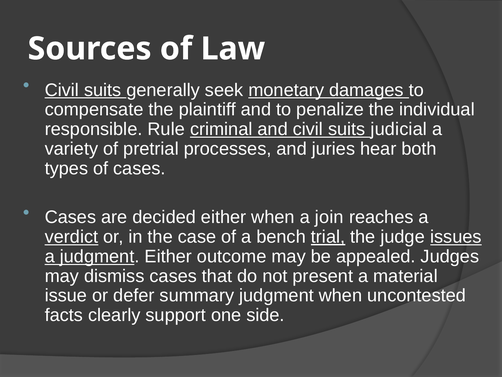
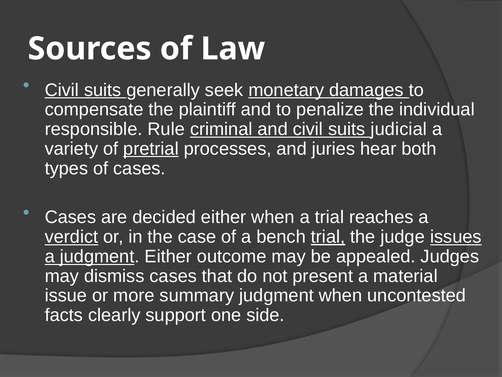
pretrial underline: none -> present (151, 149)
a join: join -> trial (329, 217)
defer: defer -> more (134, 295)
